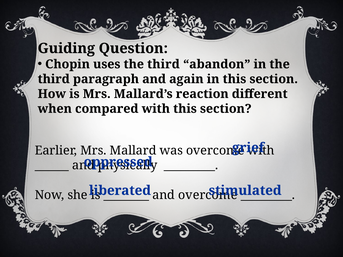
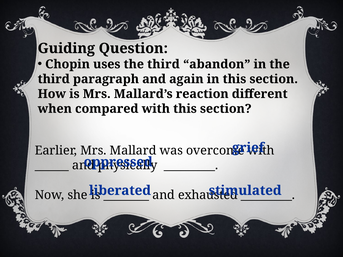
and overcome: overcome -> exhausted (208, 195)
